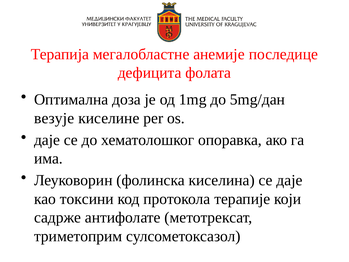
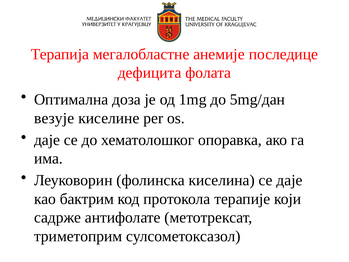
токсини: токсини -> бактрим (87, 199)
